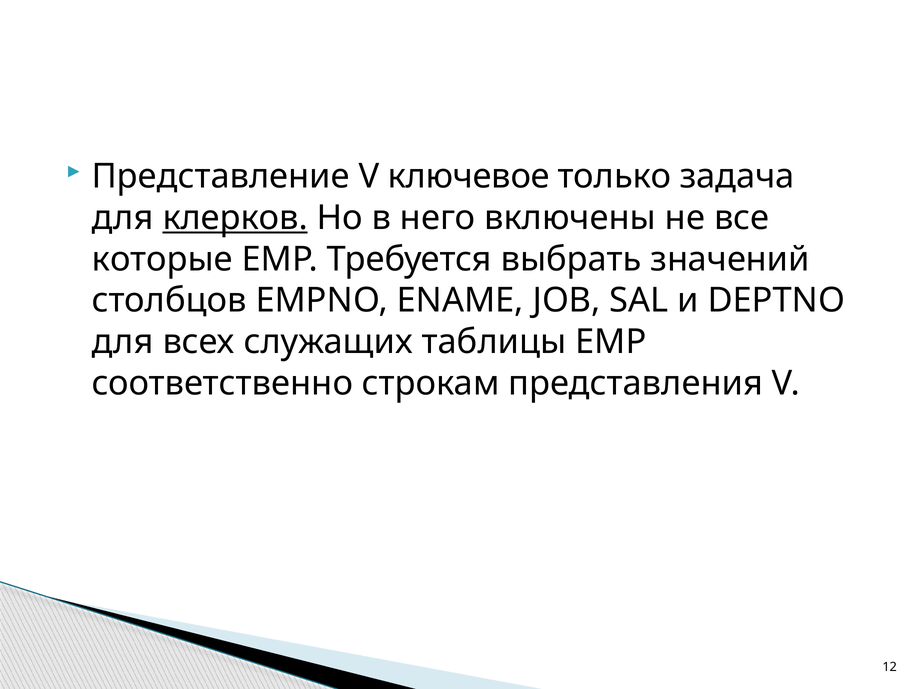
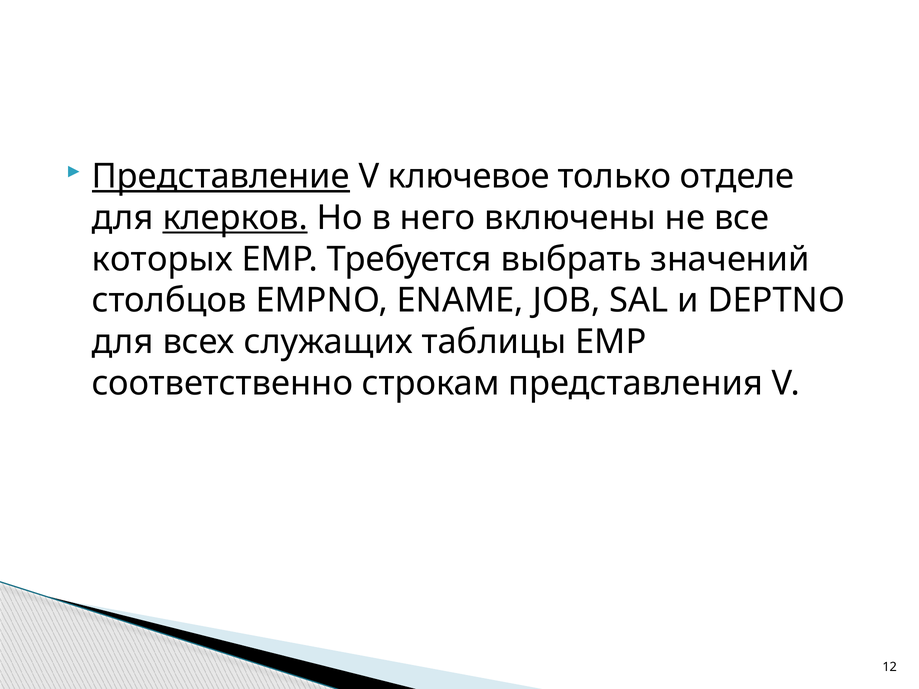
Представление underline: none -> present (221, 177)
задача: задача -> отделе (737, 177)
которые: которые -> которых (162, 259)
